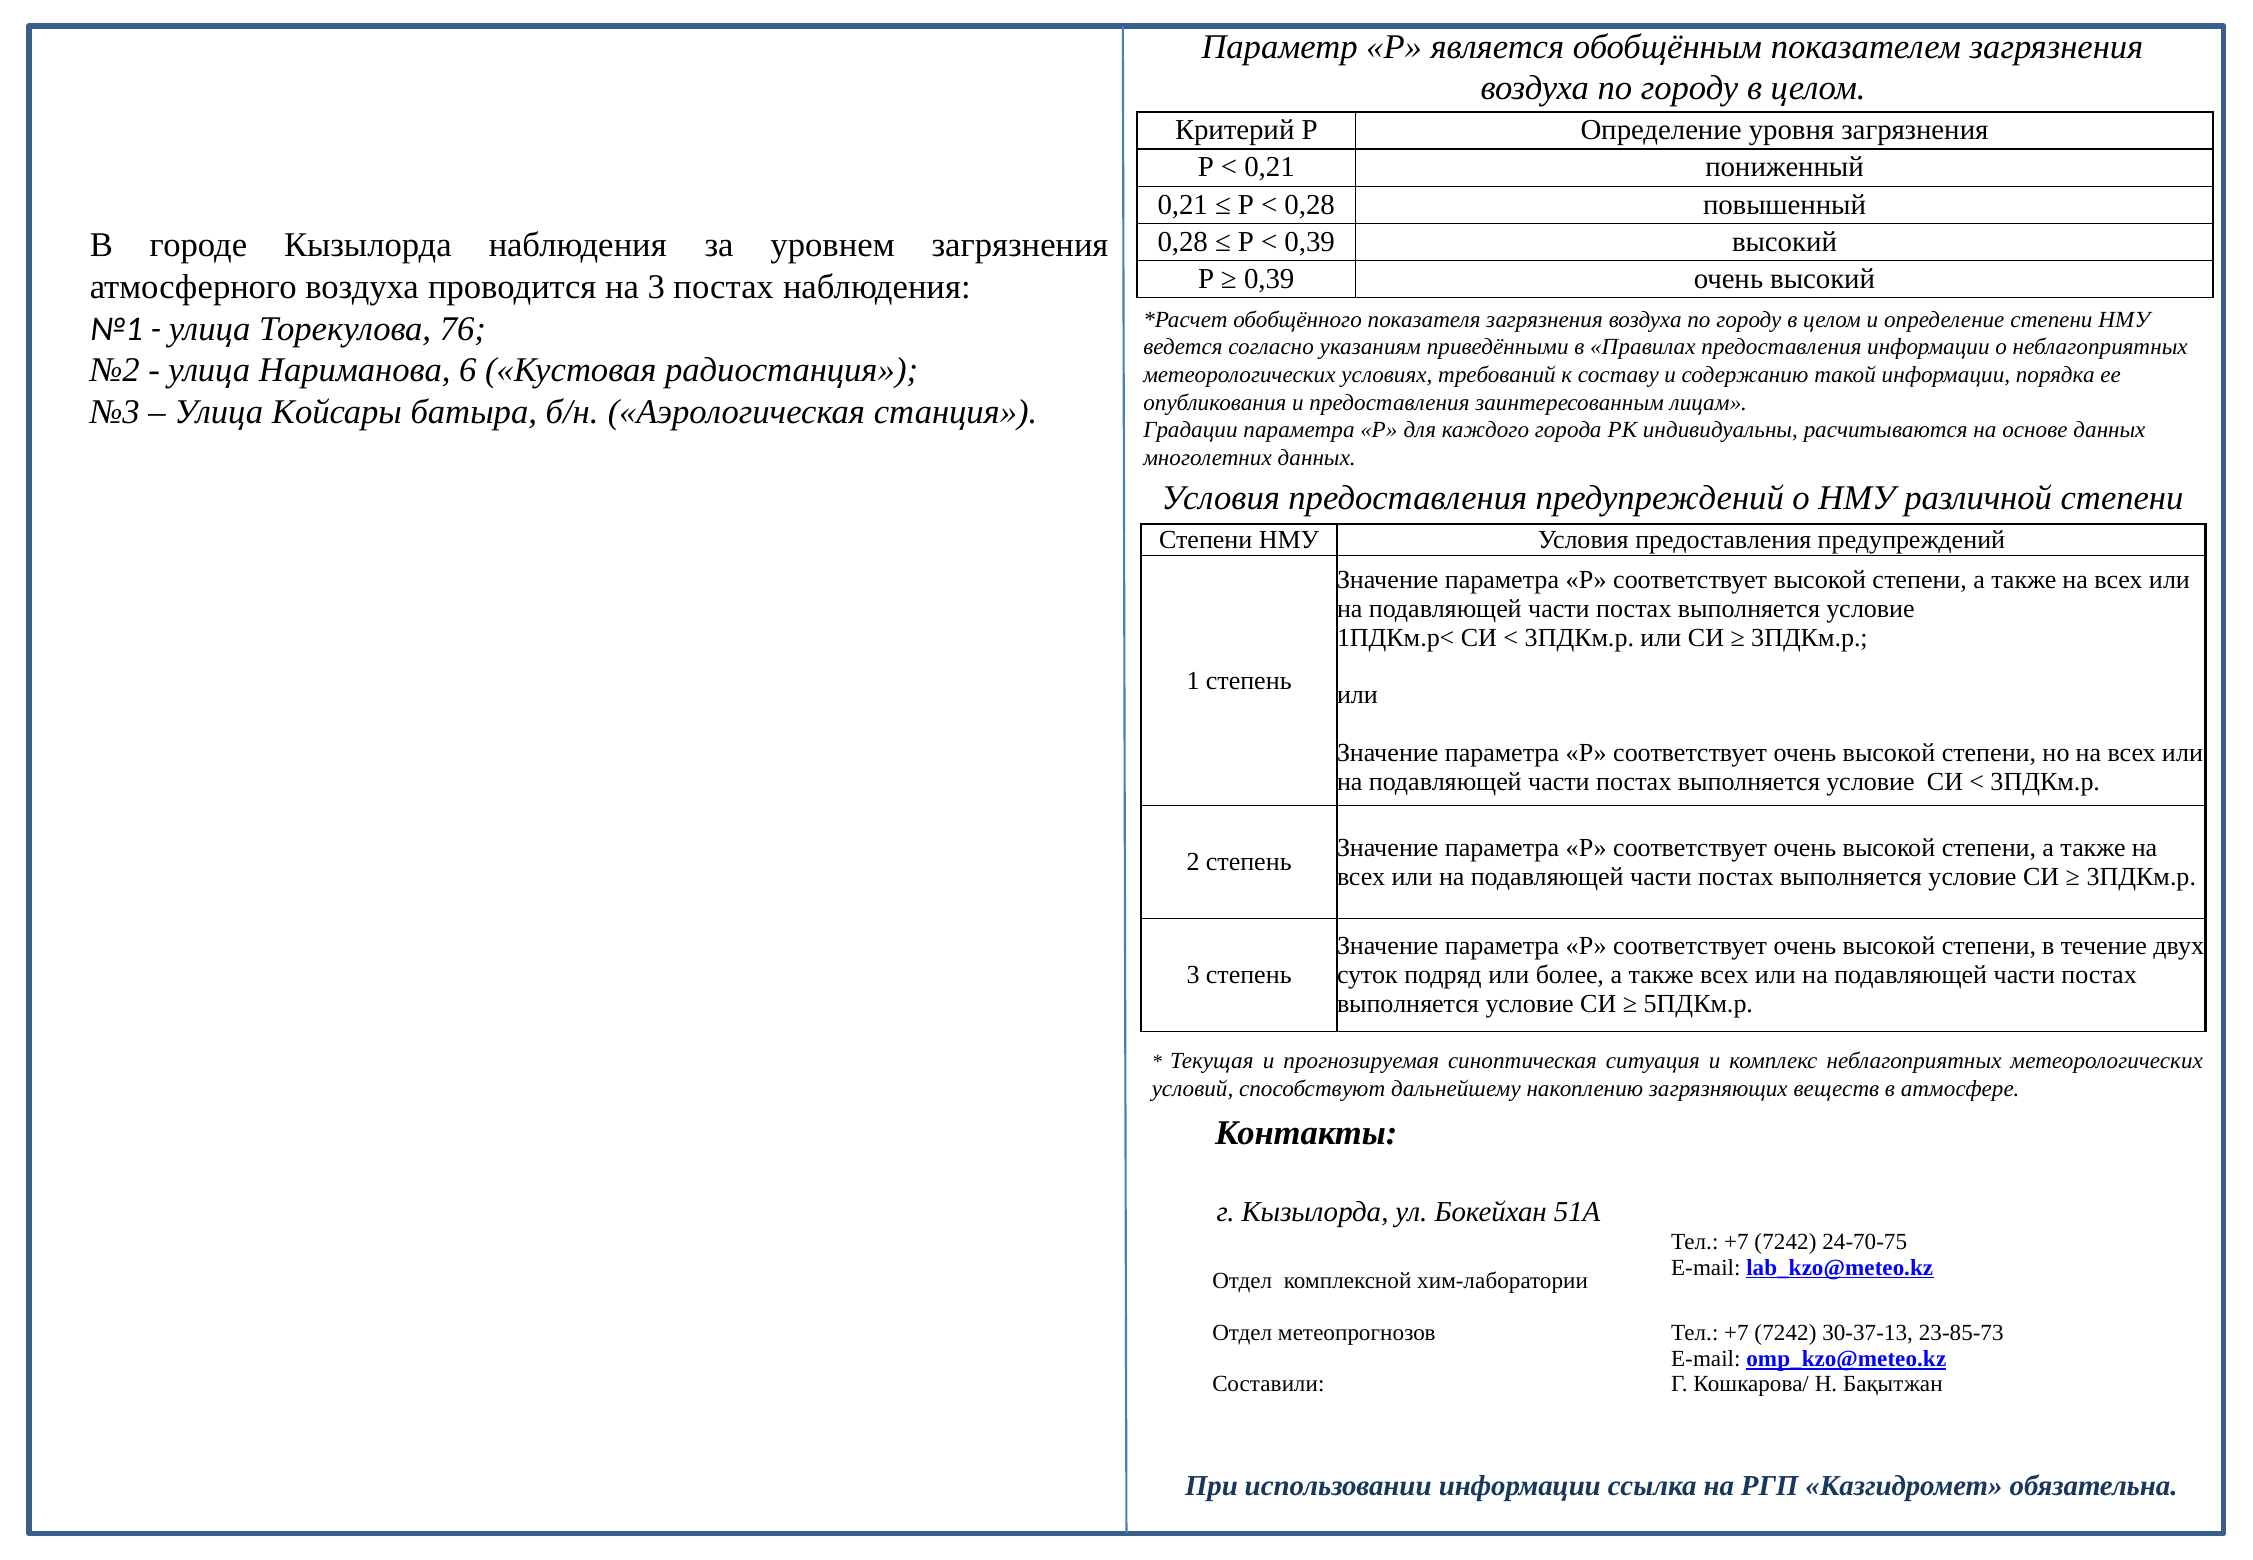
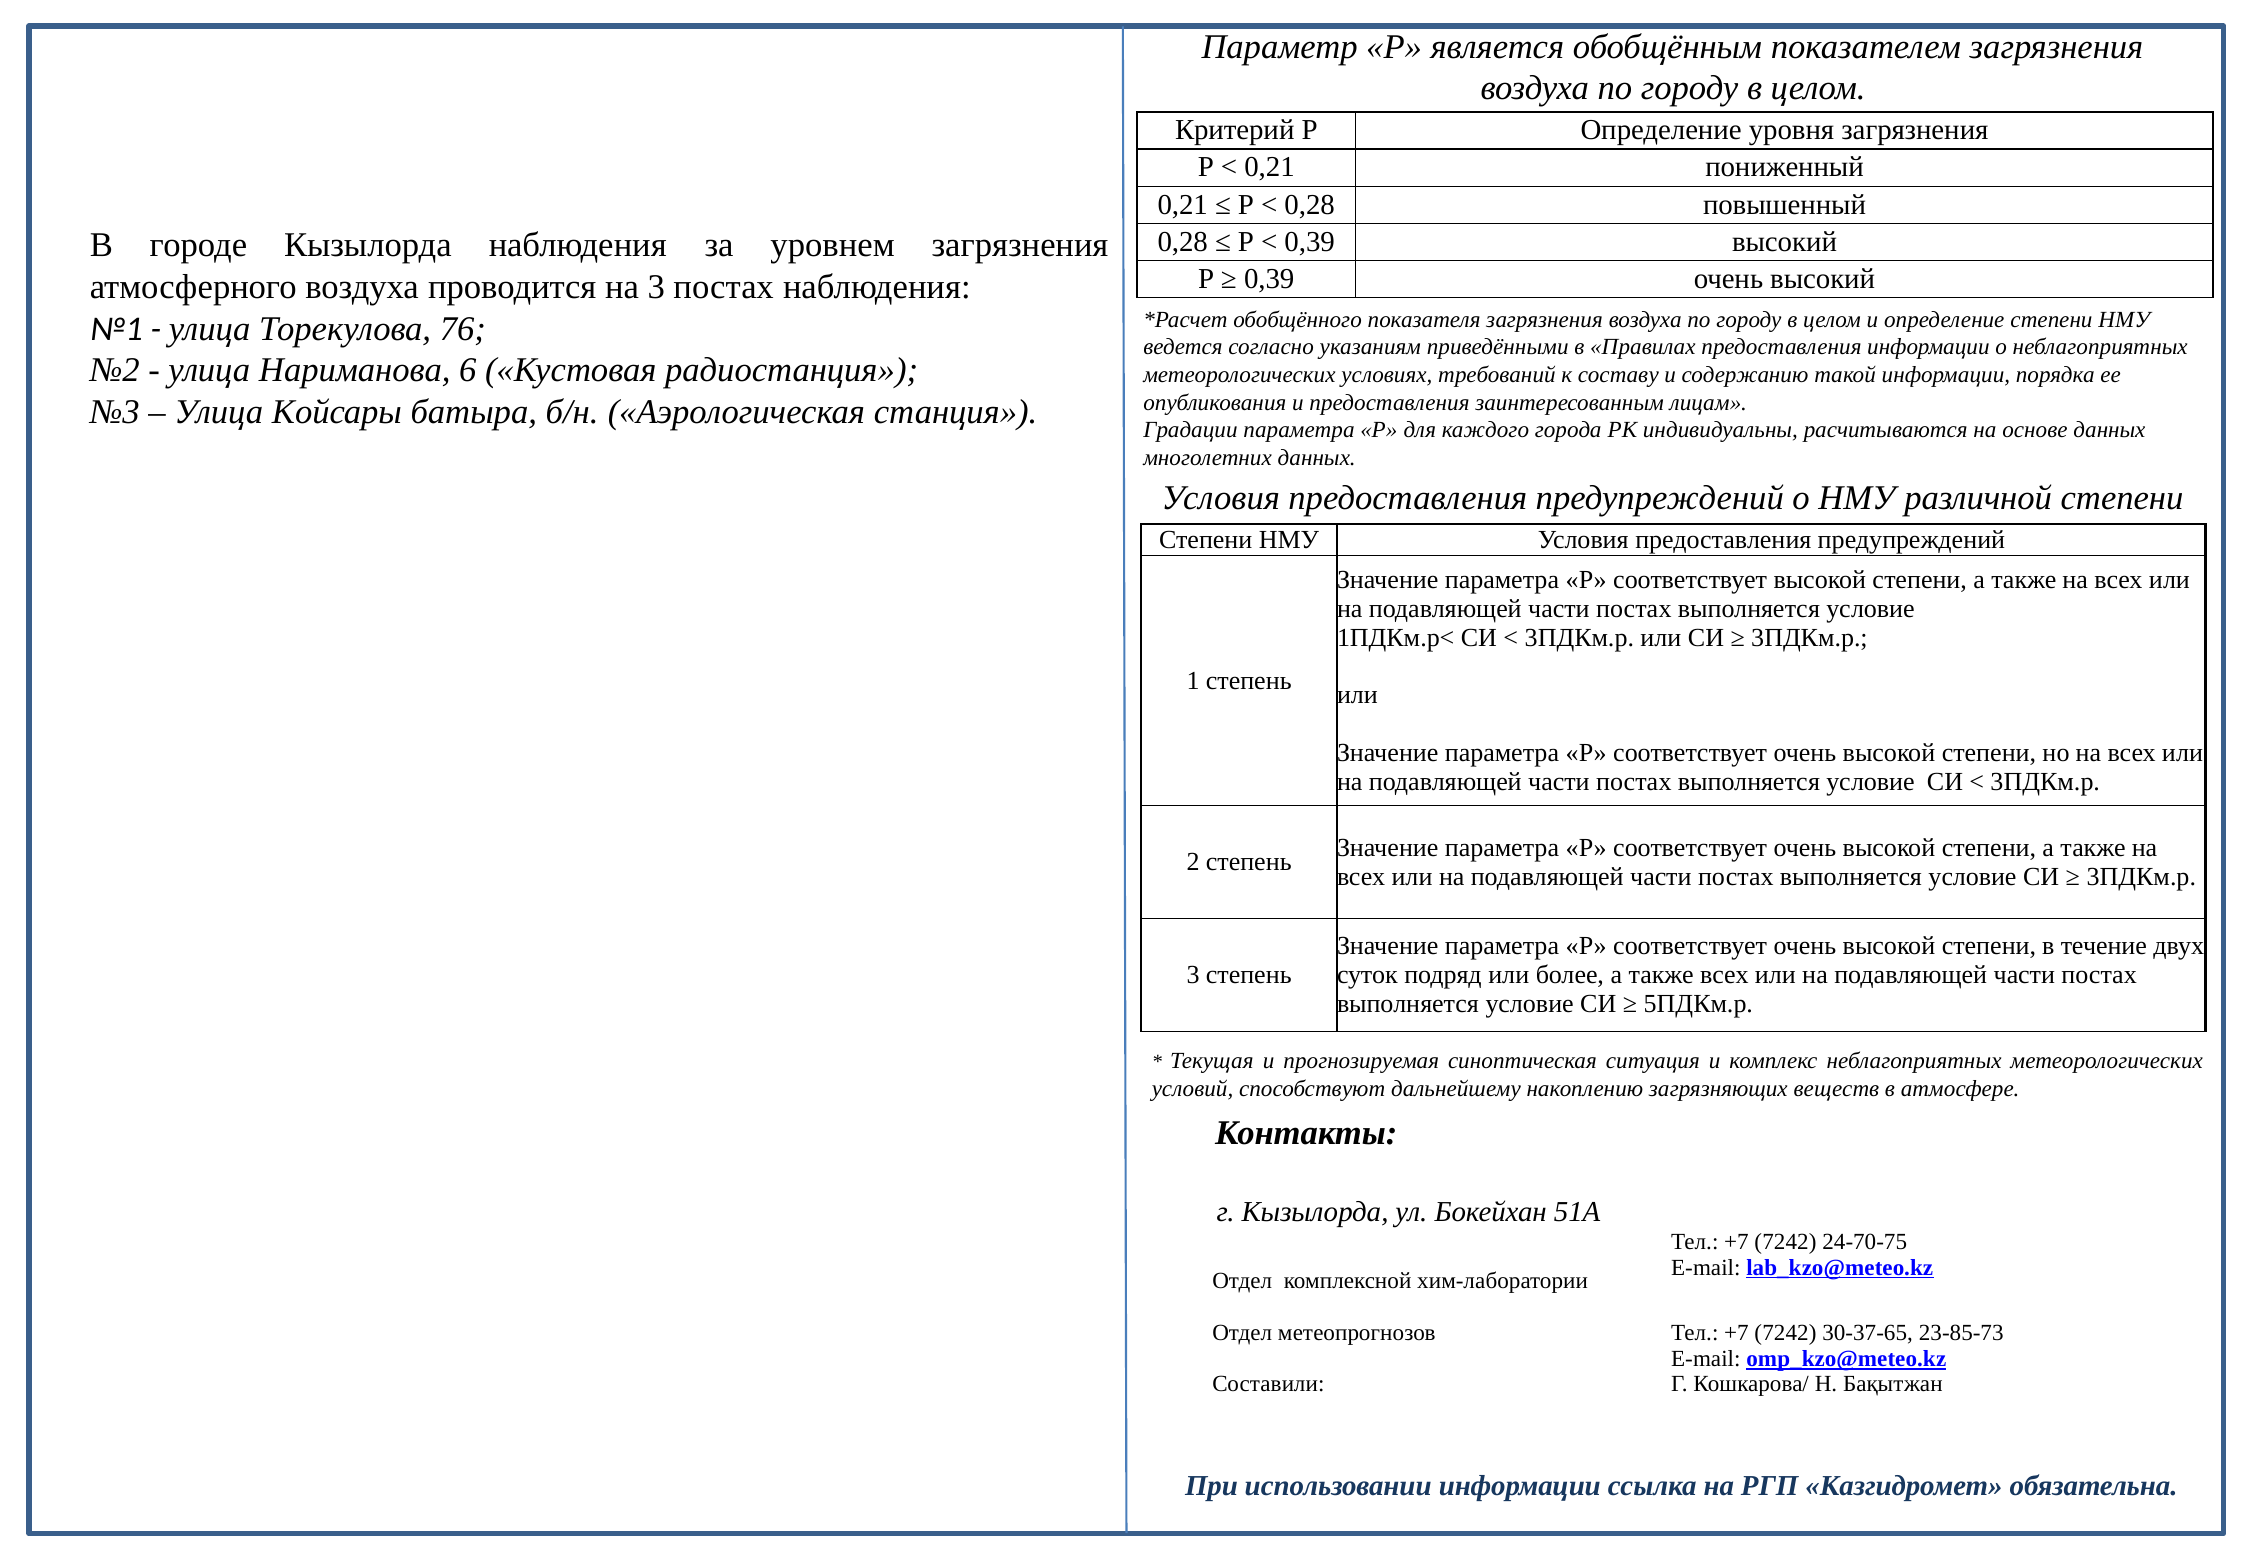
30-37-13: 30-37-13 -> 30-37-65 (1868, 1333)
